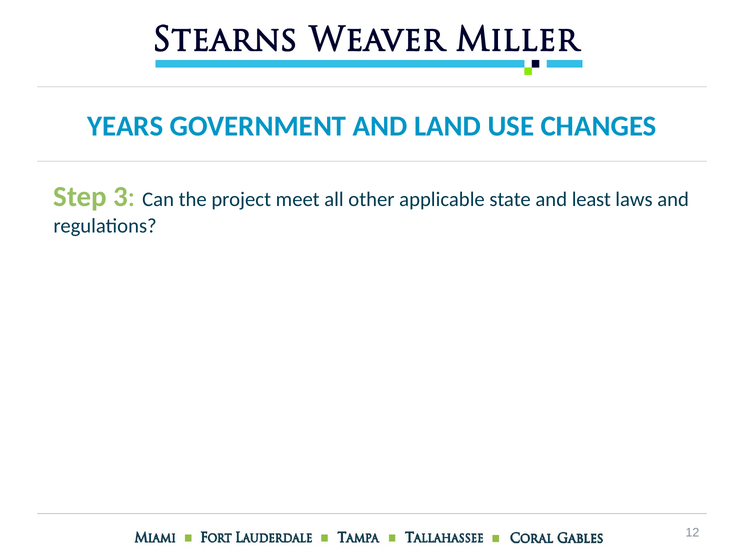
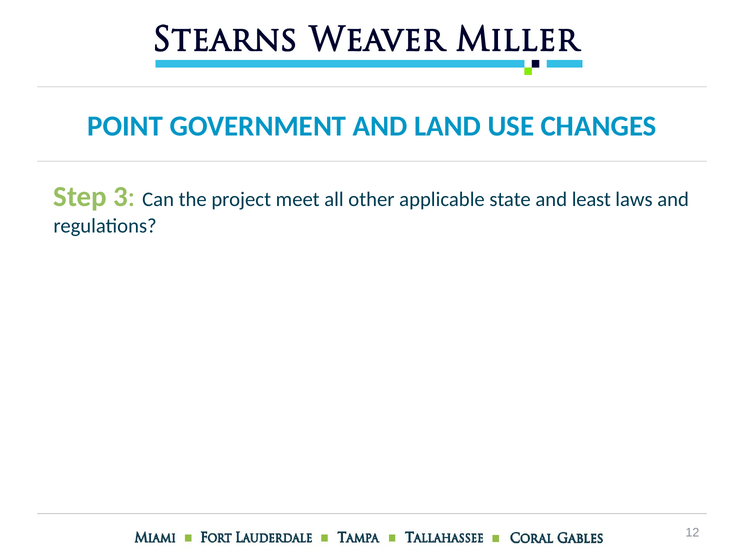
YEARS: YEARS -> POINT (125, 126)
